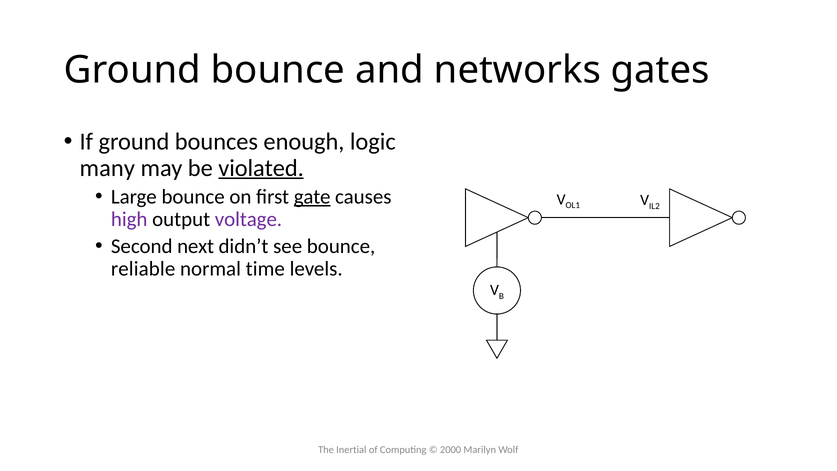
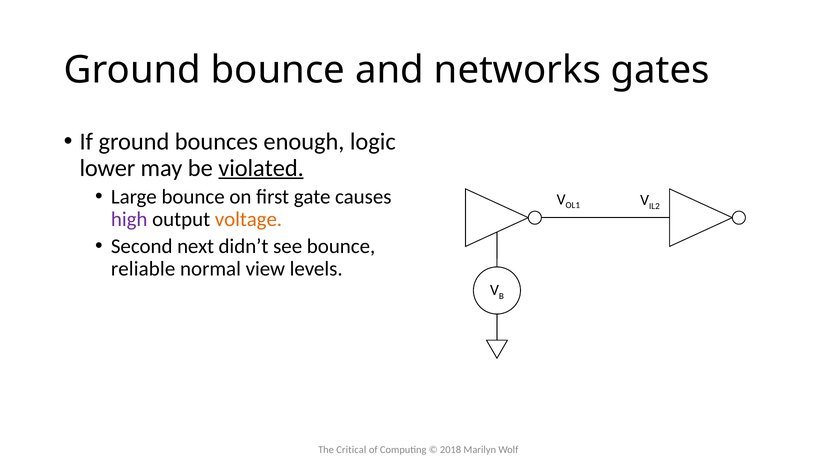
many: many -> lower (107, 168)
gate underline: present -> none (312, 197)
voltage colour: purple -> orange (248, 219)
time: time -> view (265, 269)
Inertial: Inertial -> Critical (351, 450)
2000: 2000 -> 2018 (451, 450)
